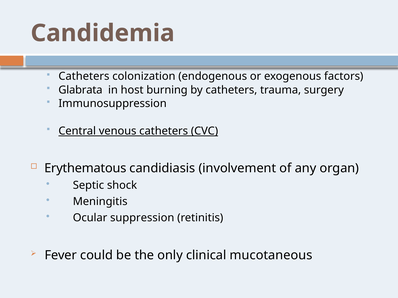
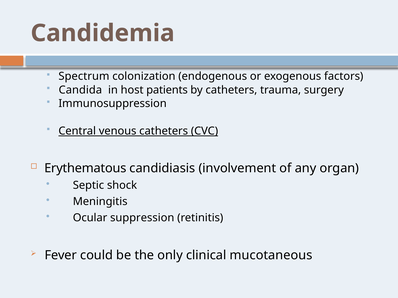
Catheters: Catheters -> Spectrum (84, 76)
Glabrata: Glabrata -> Candida (80, 90)
burning: burning -> patients (167, 90)
